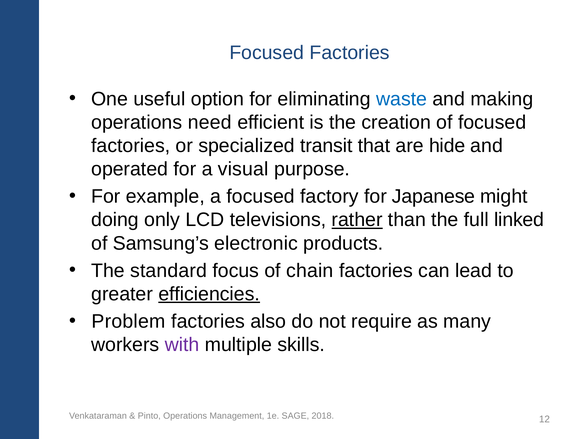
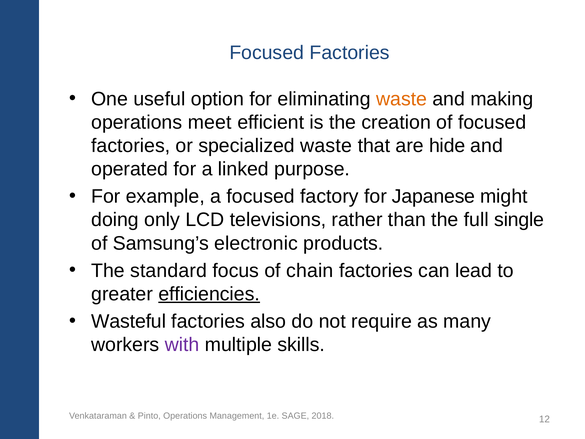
waste colour: blue -> orange (402, 99)
need: need -> meet (210, 122)
specialized transit: transit -> waste (326, 146)
visual: visual -> linked (243, 169)
rather underline: present -> none (357, 220)
linked: linked -> single (519, 220)
Problem: Problem -> Wasteful (129, 321)
